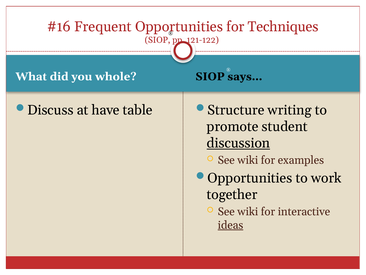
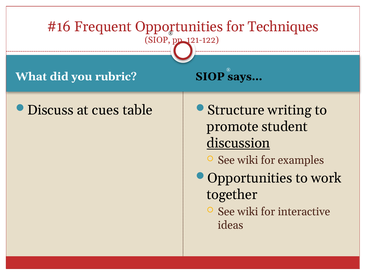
whole: whole -> rubric (116, 76)
have: have -> cues (105, 110)
ideas underline: present -> none (230, 225)
